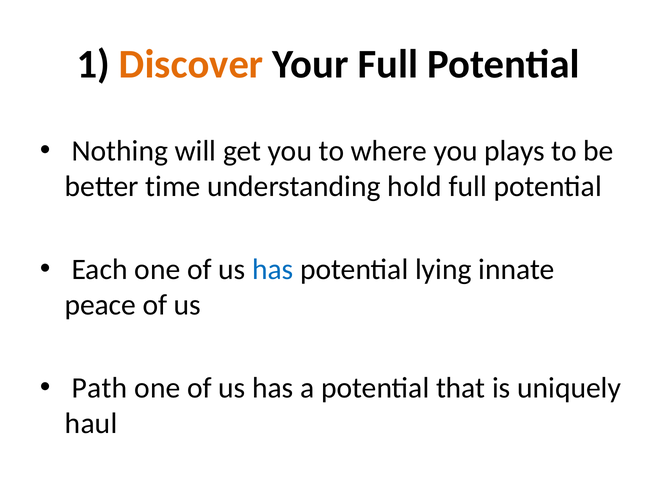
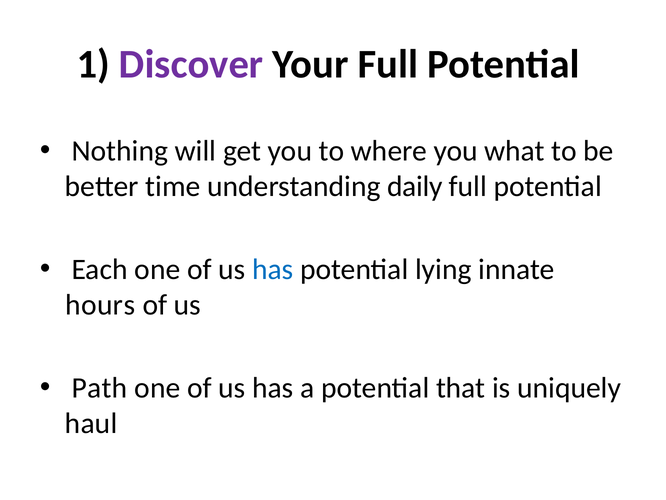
Discover colour: orange -> purple (191, 64)
plays: plays -> what (515, 151)
hold: hold -> daily (415, 186)
peace: peace -> hours (100, 305)
